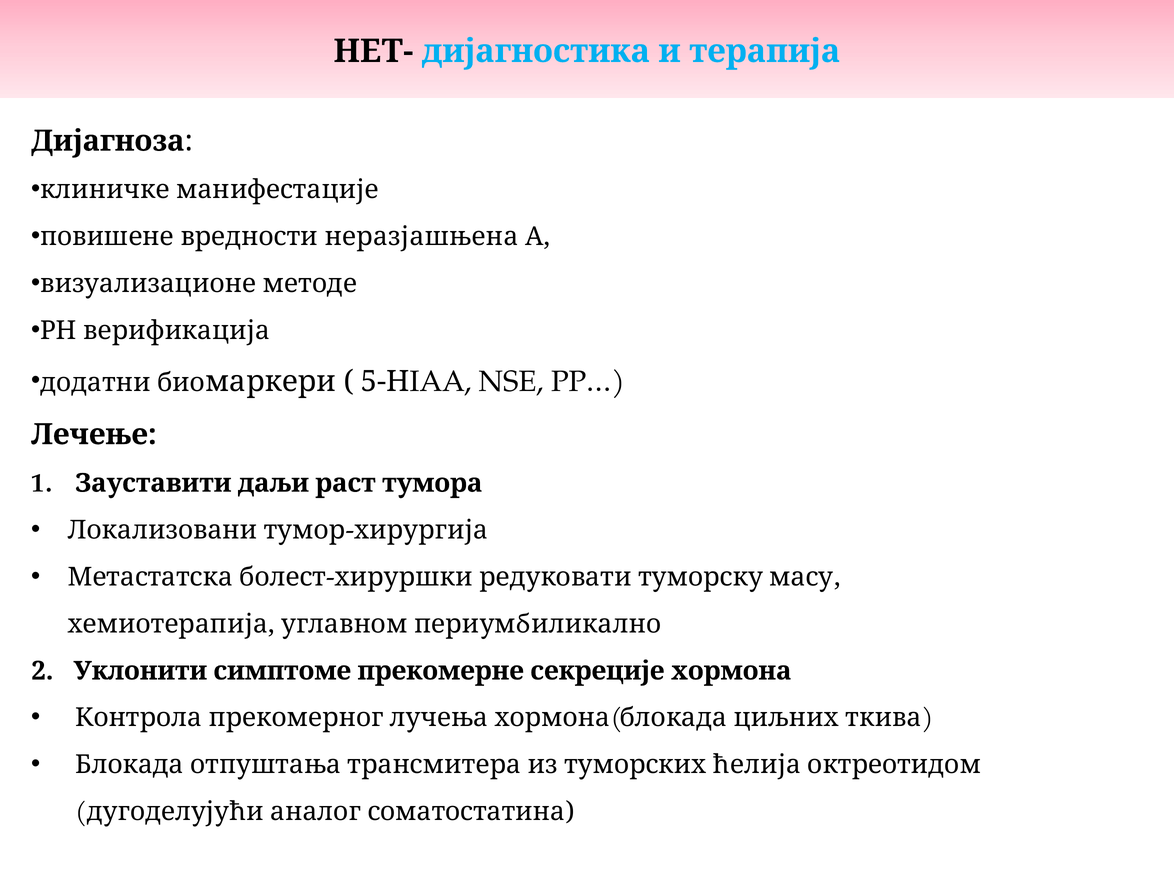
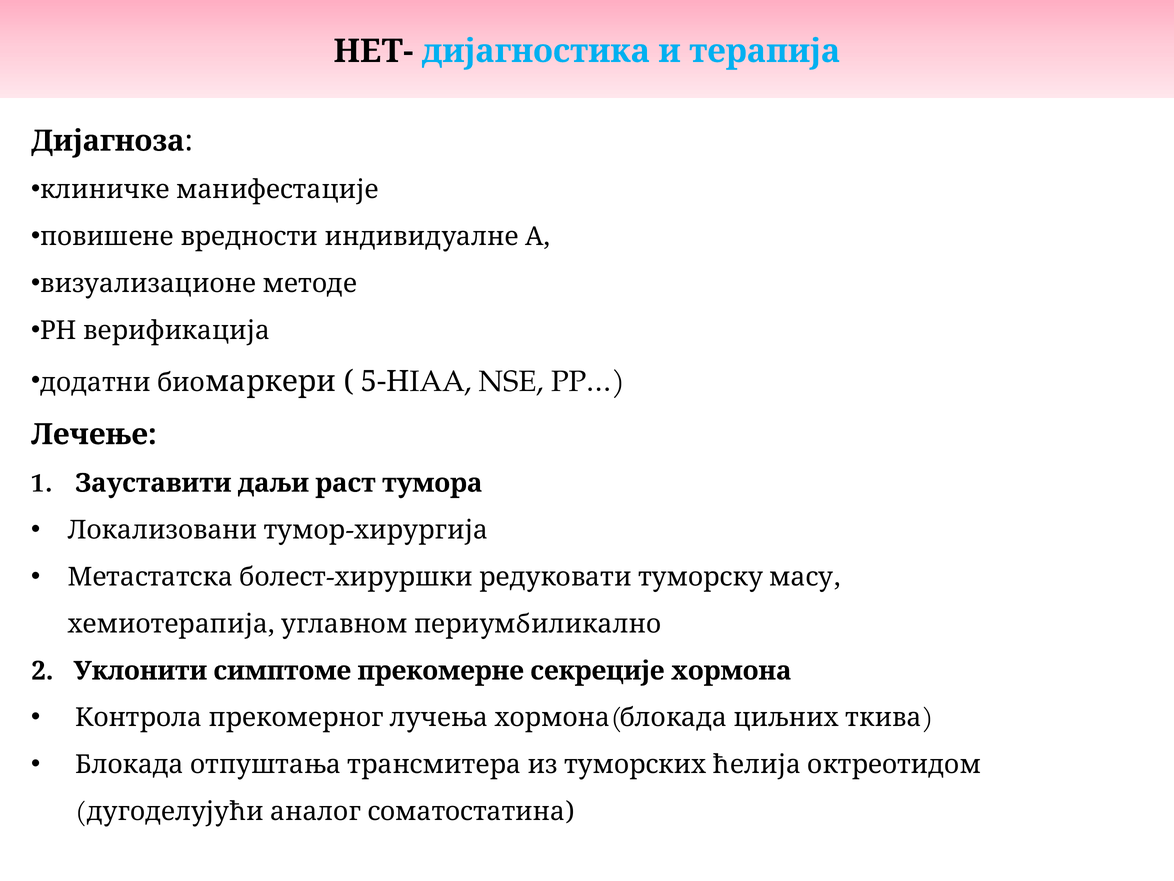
неразјашњена: неразјашњена -> индивидуалне (422, 236)
